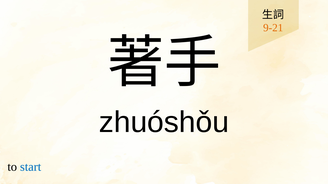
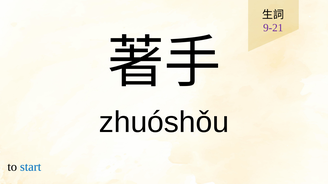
9-21 colour: orange -> purple (273, 28)
